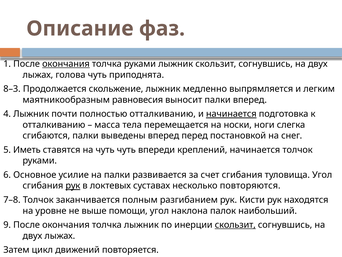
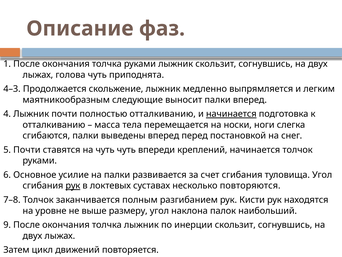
окончания underline: present -> none (66, 64)
8–3: 8–3 -> 4–3 (12, 89)
равновесия: равновесия -> следующие (138, 100)
5 Иметь: Иметь -> Почти (27, 150)
помощи: помощи -> размеру (128, 210)
скользит underline: present -> none (235, 225)
